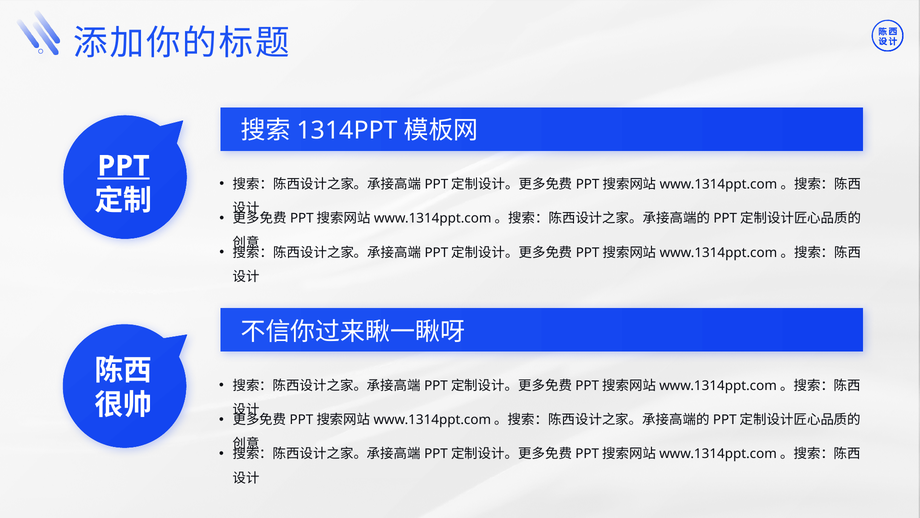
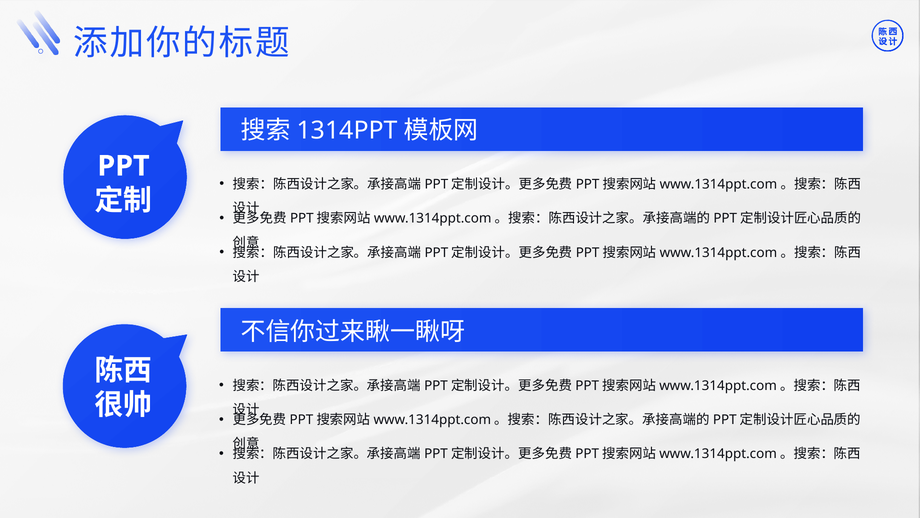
PPT underline: present -> none (124, 166)
